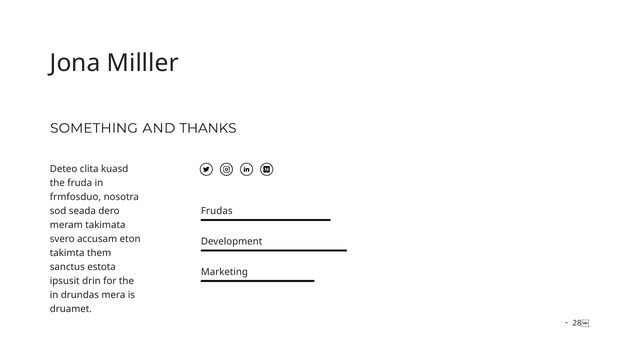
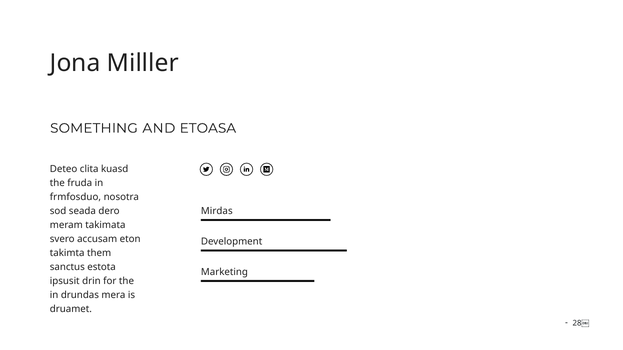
THANKS: THANKS -> ETOASA (208, 128)
Frudas: Frudas -> Mirdas (217, 211)
